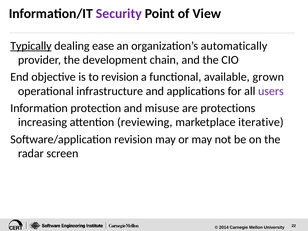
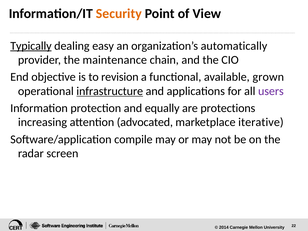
Security colour: purple -> orange (119, 14)
ease: ease -> easy (103, 46)
development: development -> maintenance (115, 60)
infrastructure underline: none -> present (110, 91)
misuse: misuse -> equally (162, 108)
reviewing: reviewing -> advocated (145, 122)
Software/application revision: revision -> compile (133, 139)
